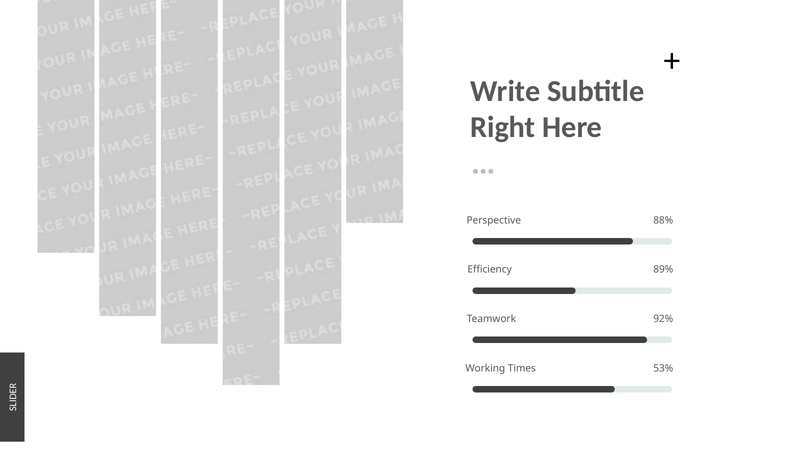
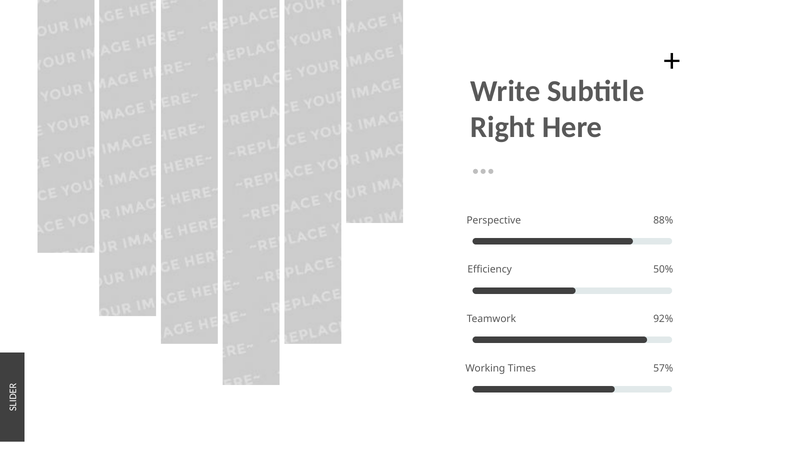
89%: 89% -> 50% (663, 270)
53%: 53% -> 57% (663, 368)
